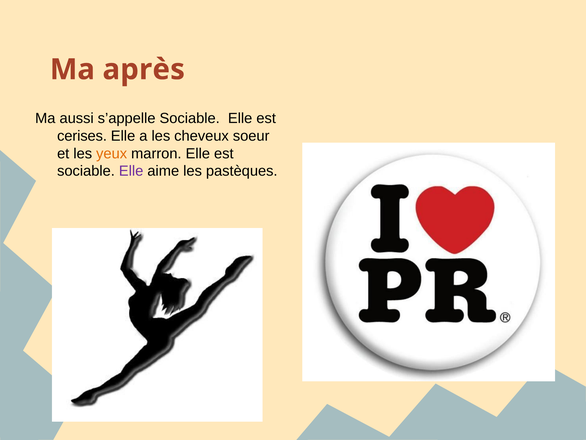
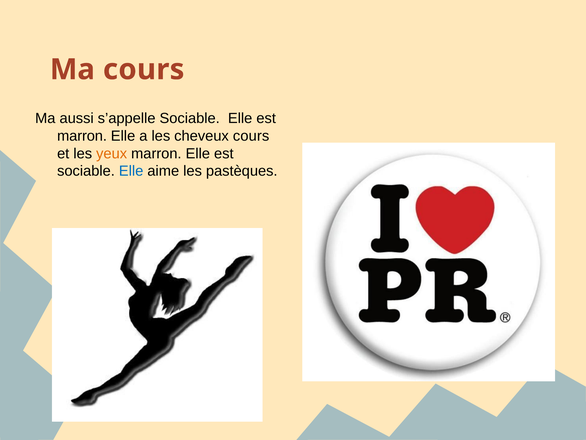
Ma après: après -> cours (144, 69)
cerises: cerises -> marron (82, 136)
cheveux soeur: soeur -> cours (251, 136)
Elle colour: purple -> blue (131, 171)
